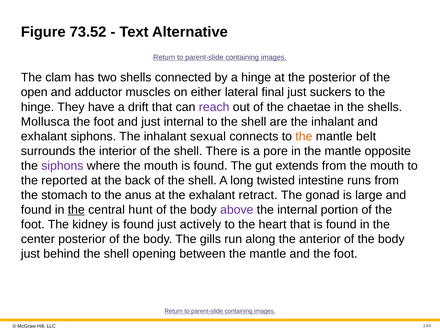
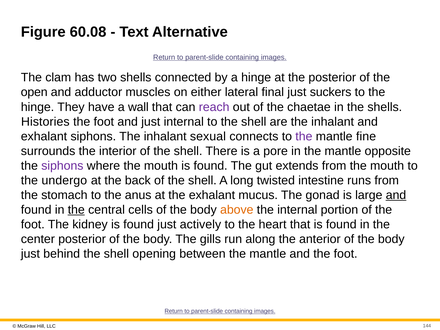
73.52: 73.52 -> 60.08 (88, 32)
drift: drift -> wall (138, 107)
Mollusca: Mollusca -> Histories (45, 122)
the colour: orange -> purple (304, 136)
belt: belt -> fine (366, 136)
reported: reported -> undergo (64, 180)
retract: retract -> mucus (258, 195)
and underline: none -> present (396, 195)
hunt: hunt -> cells (141, 210)
above colour: purple -> orange (237, 210)
